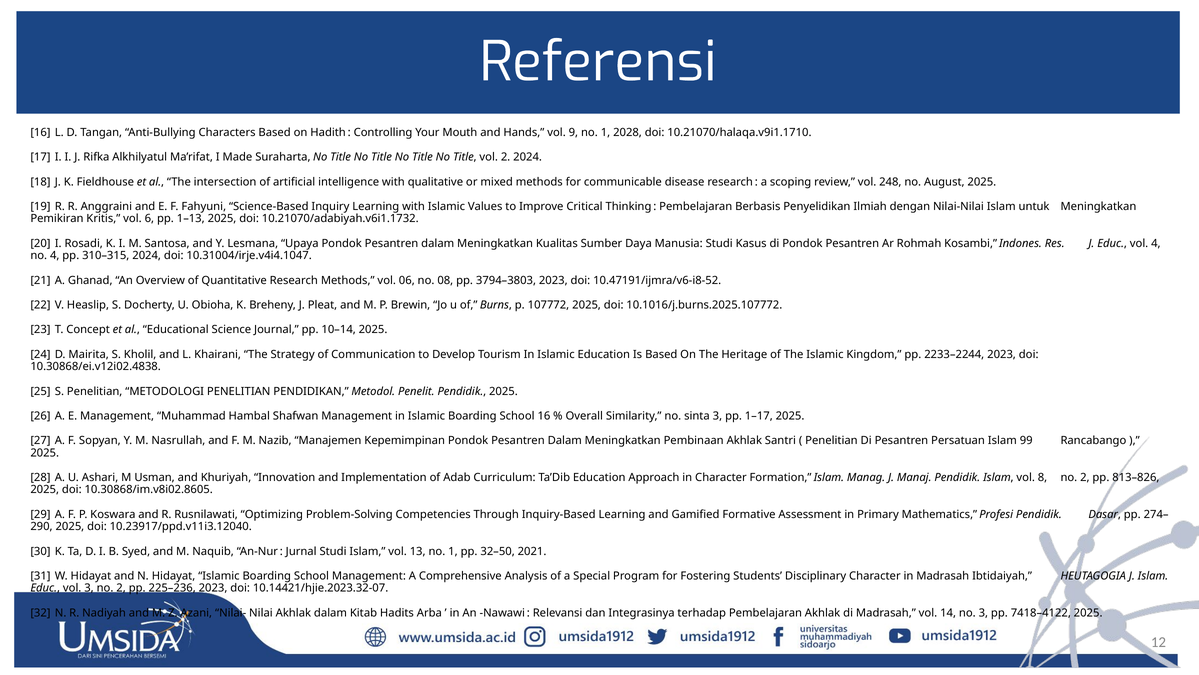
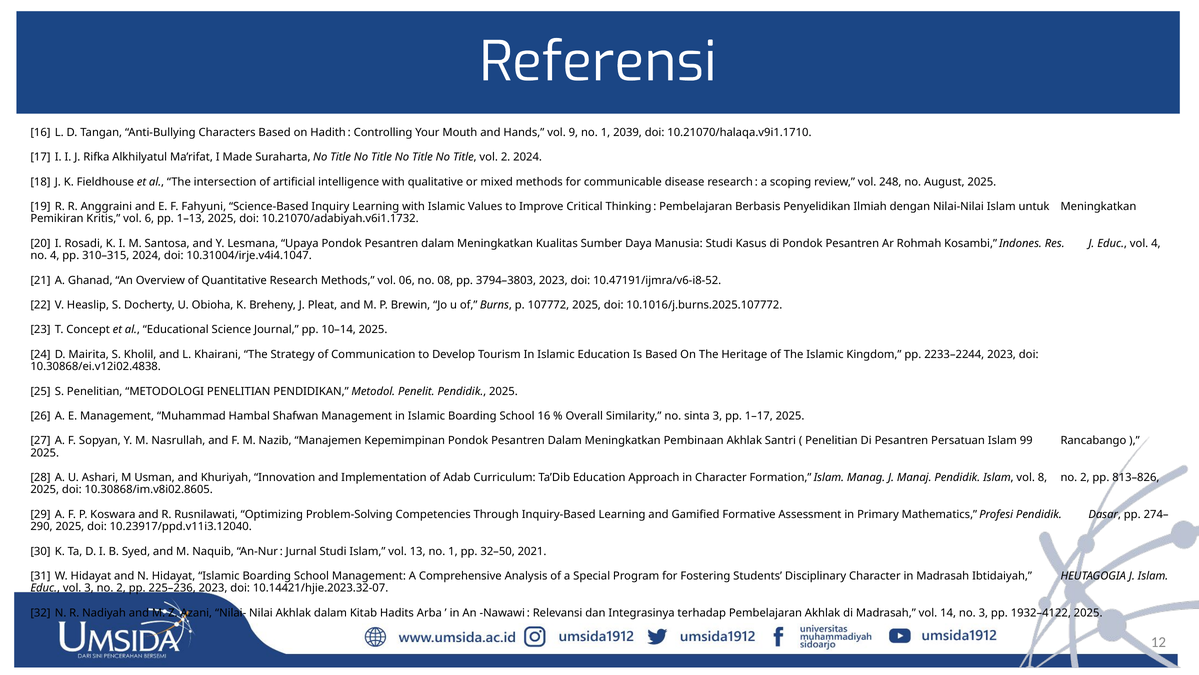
2028: 2028 -> 2039 (628, 132)
7418–4122: 7418–4122 -> 1932–4122 (1041, 612)
